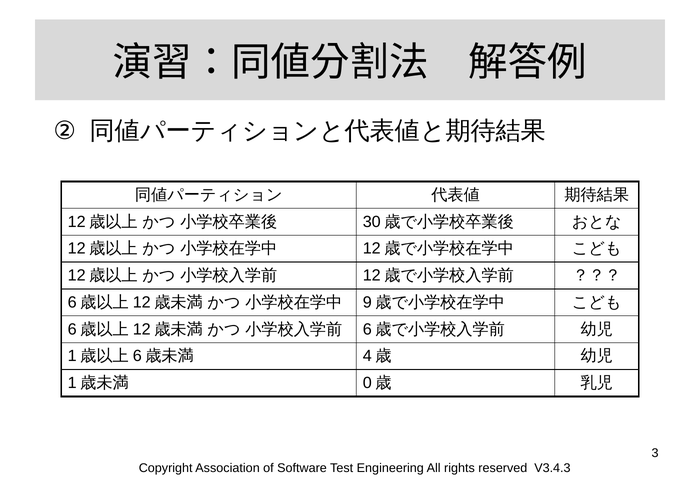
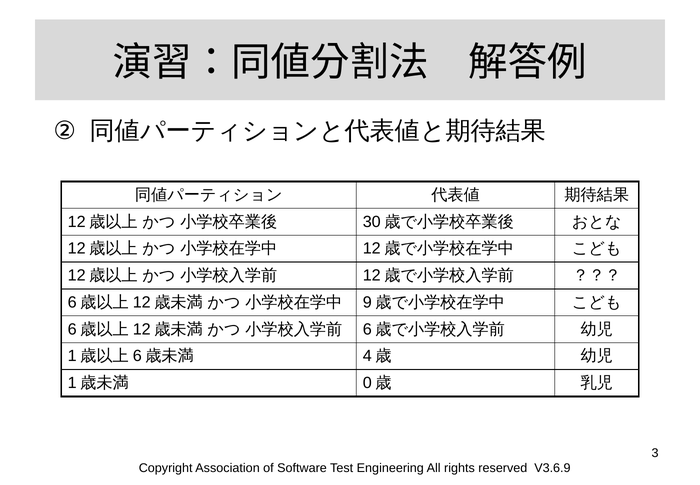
V3.4.3: V3.4.3 -> V3.6.9 (552, 468)
